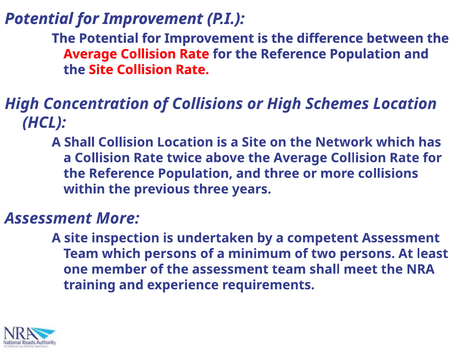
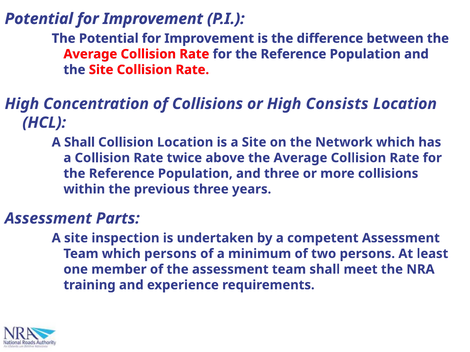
Schemes: Schemes -> Consists (337, 104)
Assessment More: More -> Parts (118, 219)
